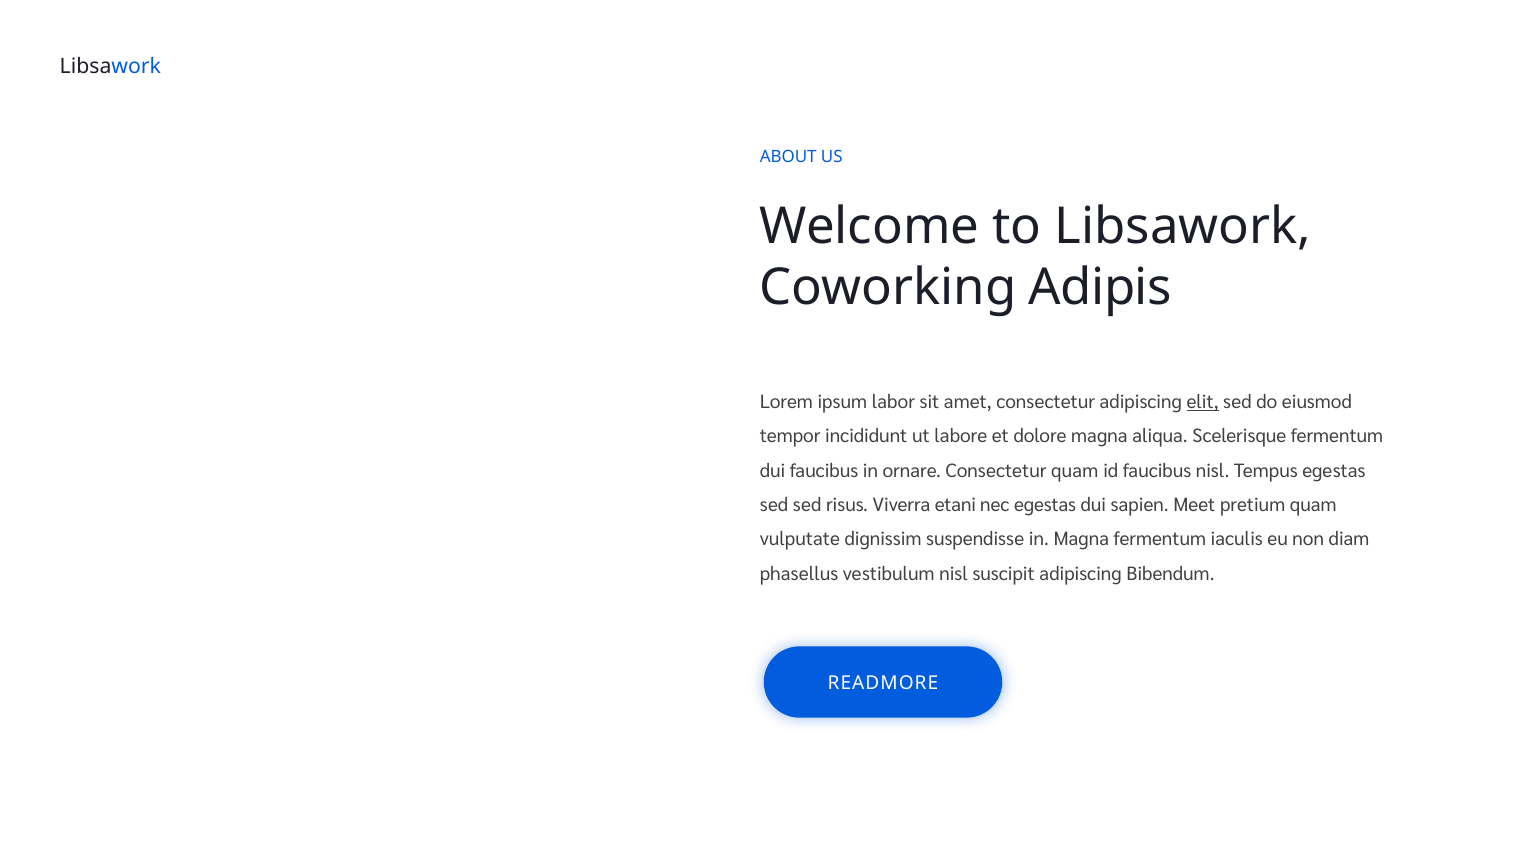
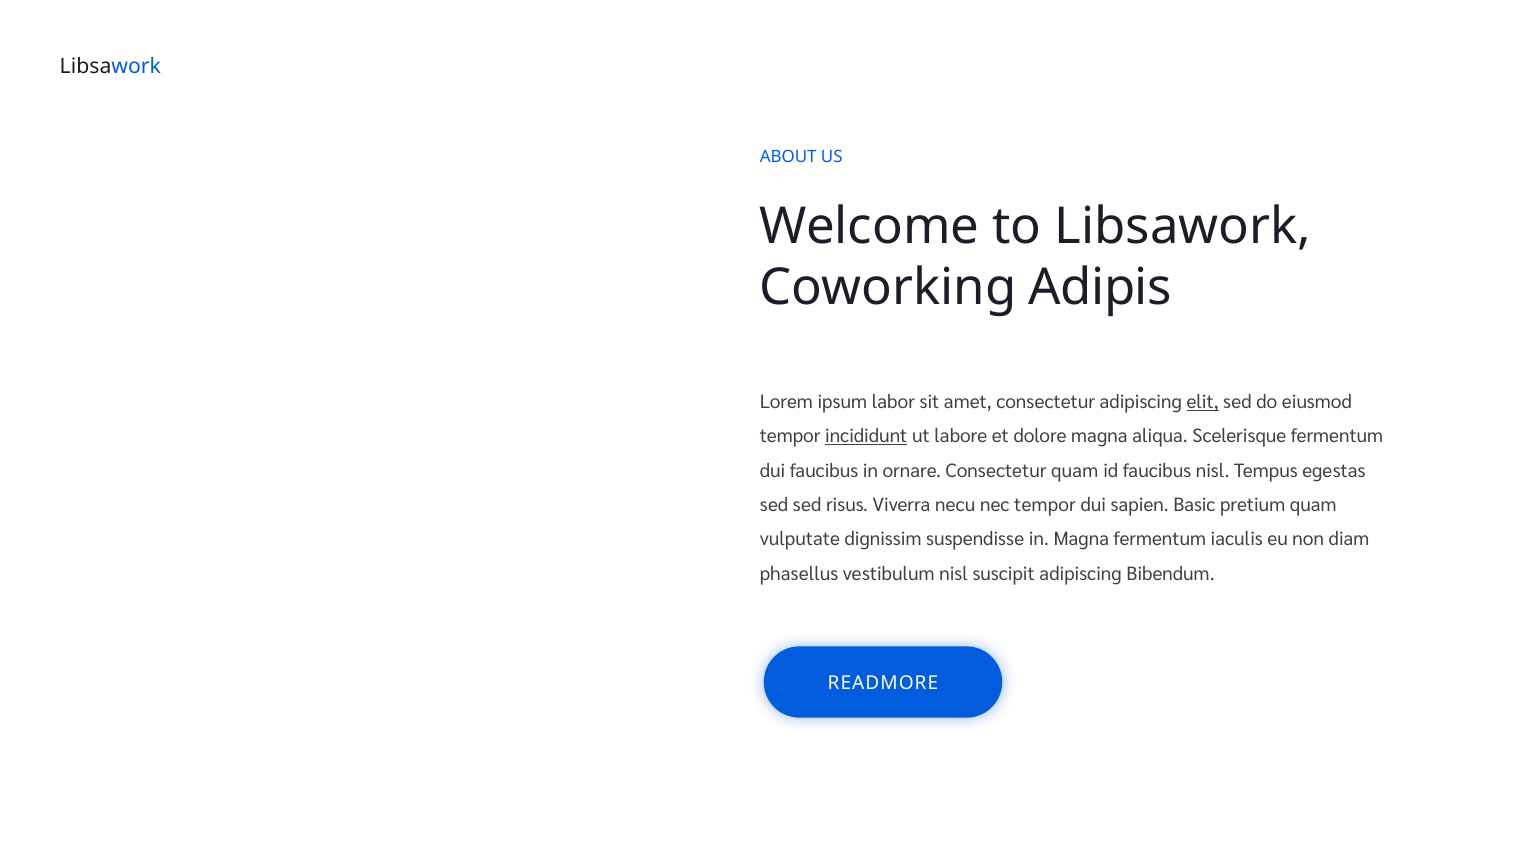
incididunt underline: none -> present (866, 436)
etani: etani -> necu (955, 505)
nec egestas: egestas -> tempor (1045, 505)
Meet: Meet -> Basic (1194, 505)
